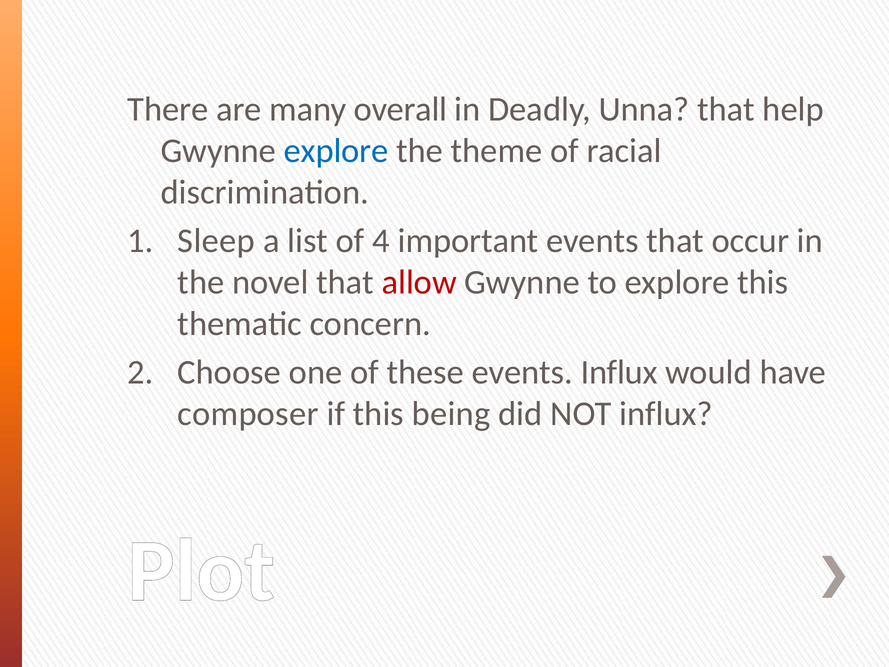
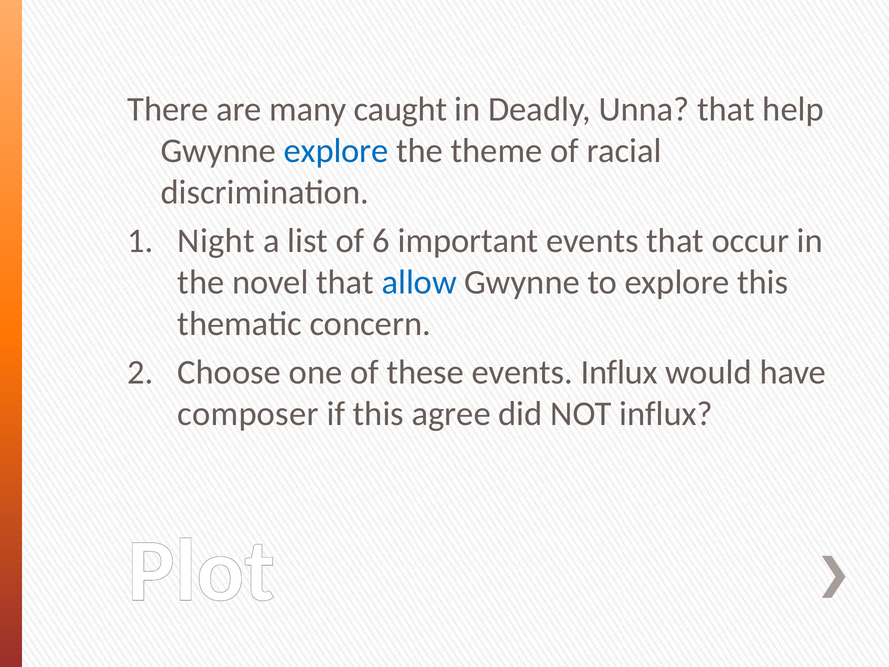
overall: overall -> caught (400, 109)
Sleep: Sleep -> Night (216, 241)
4: 4 -> 6 (381, 241)
allow colour: red -> blue (419, 282)
being: being -> agree (451, 414)
